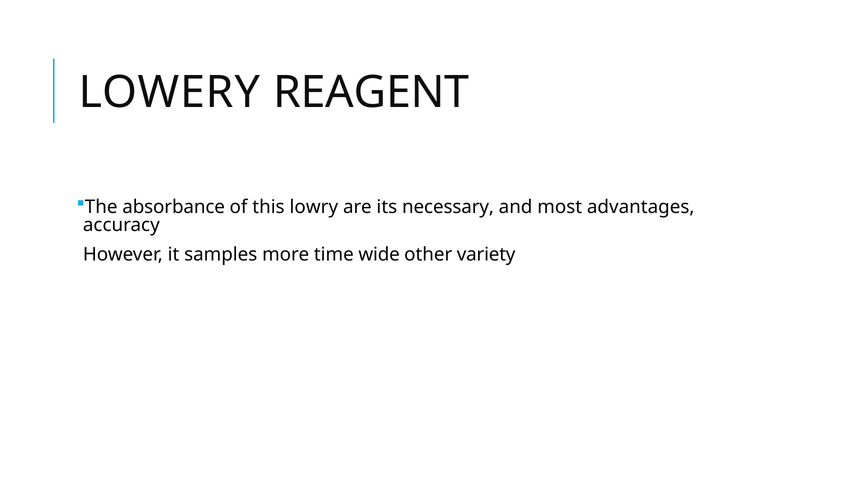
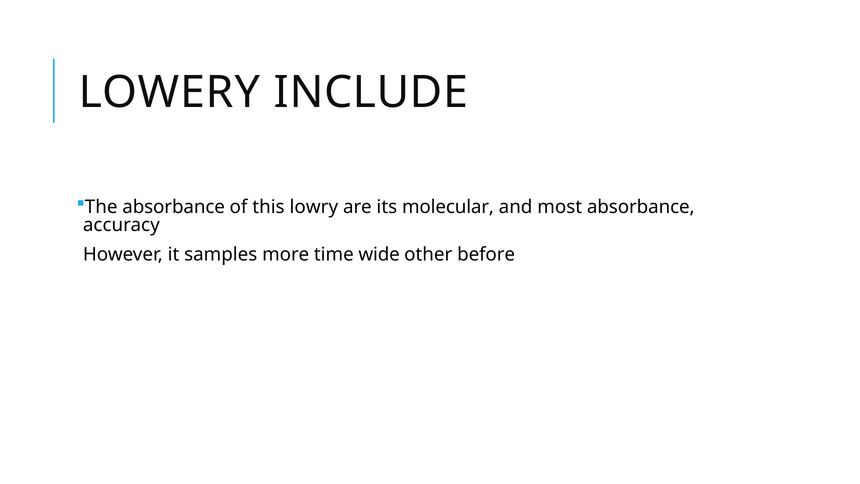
REAGENT: REAGENT -> INCLUDE (371, 92)
necessary: necessary -> molecular (448, 207)
most advantages: advantages -> absorbance (641, 207)
variety: variety -> before (486, 255)
